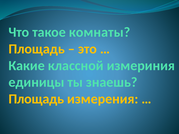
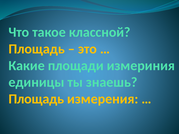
комнаты: комнаты -> классной (100, 32)
классной: классной -> площади (76, 66)
